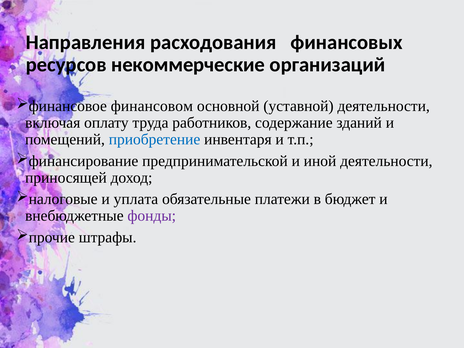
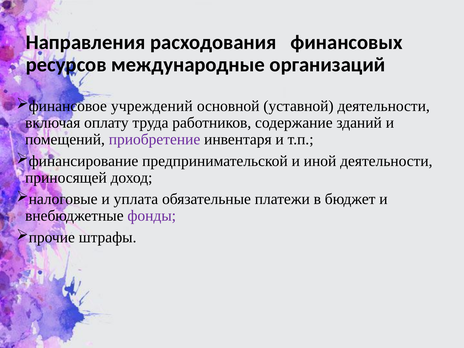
некоммерческие: некоммерческие -> международные (188, 65)
финансовом: финансовом -> учреждений (152, 106)
приобретение colour: blue -> purple (155, 139)
